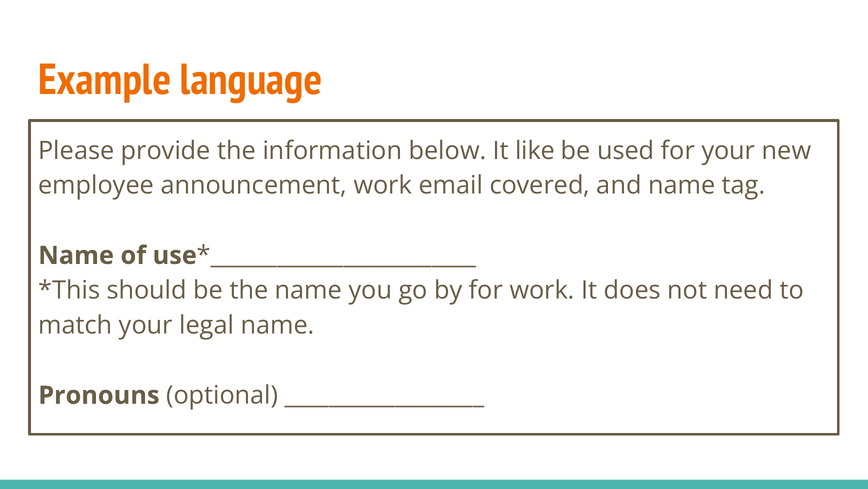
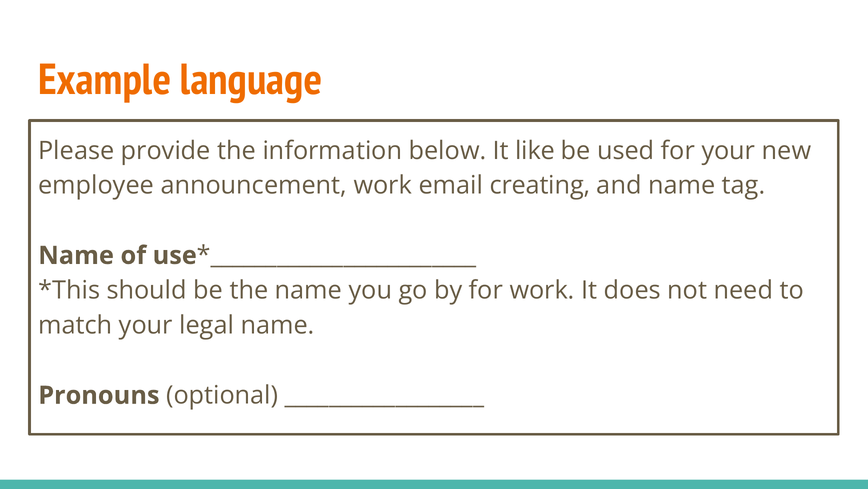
covered: covered -> creating (540, 185)
